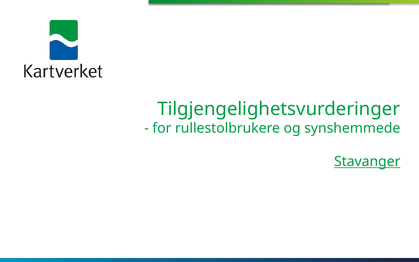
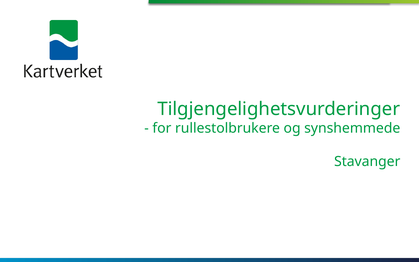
Stavanger underline: present -> none (367, 162)
